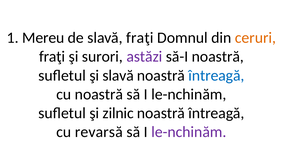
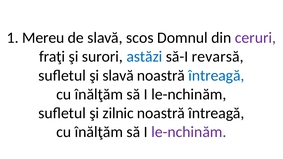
slavă fraţi: fraţi -> scos (140, 38)
ceruri colour: orange -> purple (255, 38)
astăzi colour: purple -> blue (144, 57)
să-I noastră: noastră -> revarsă (218, 57)
noastră: noastră -> înălţăm (99, 94)
revarsă: revarsă -> înălţăm (99, 132)
